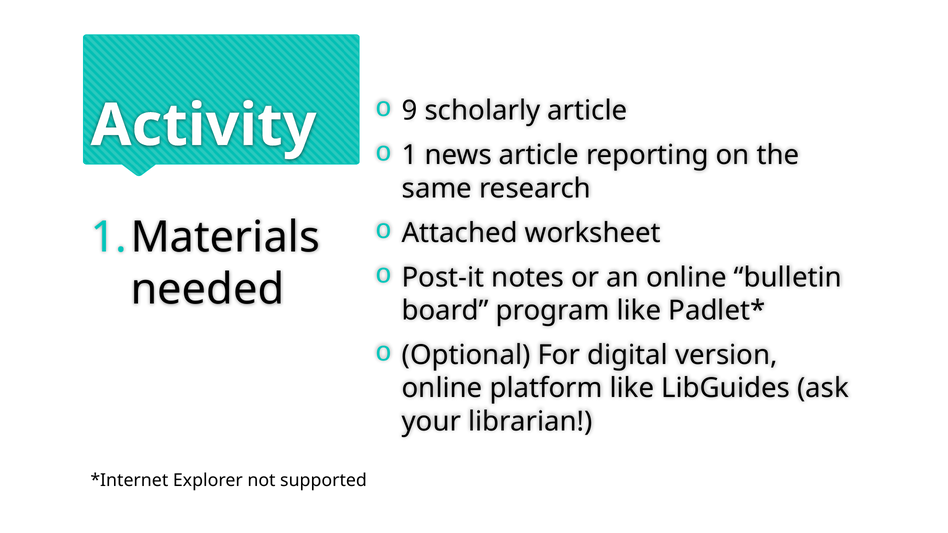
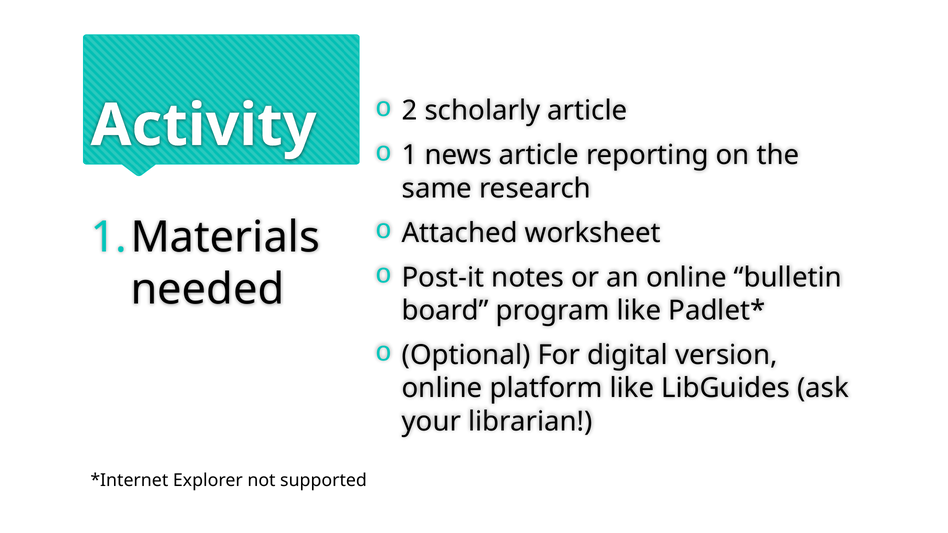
9: 9 -> 2 (410, 111)
